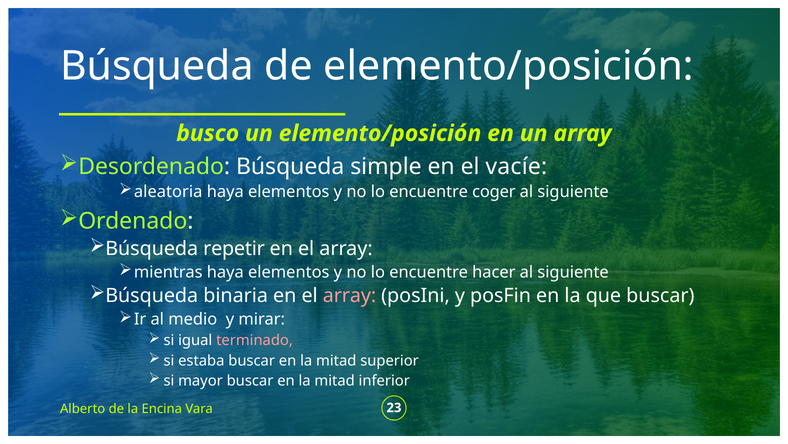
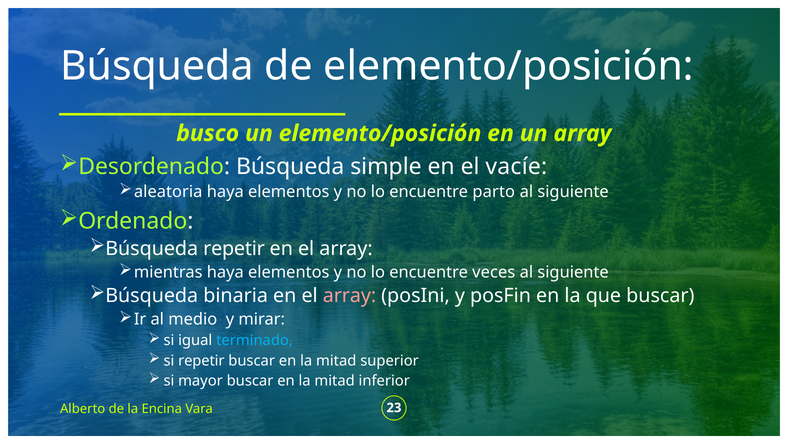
coger: coger -> parto (494, 192)
hacer: hacer -> veces (494, 272)
terminado colour: pink -> light blue (255, 340)
si estaba: estaba -> repetir (201, 360)
